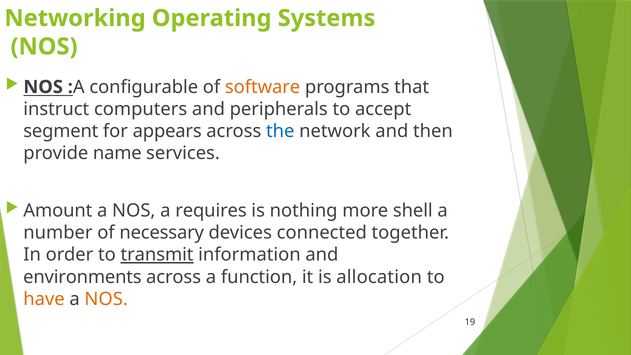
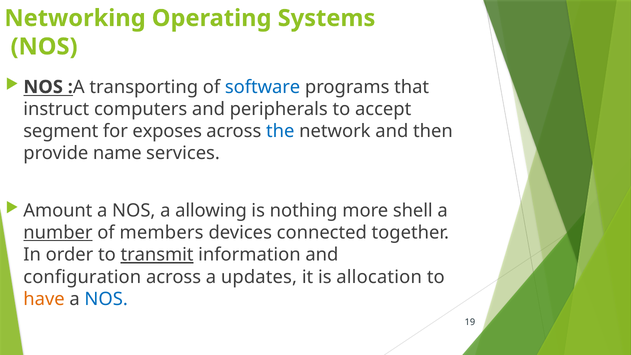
configurable: configurable -> transporting (144, 87)
software colour: orange -> blue (263, 87)
appears: appears -> exposes (167, 131)
requires: requires -> allowing (211, 211)
number underline: none -> present (58, 233)
necessary: necessary -> members (162, 233)
environments: environments -> configuration (82, 277)
function: function -> updates (259, 277)
NOS colour: orange -> blue (106, 299)
